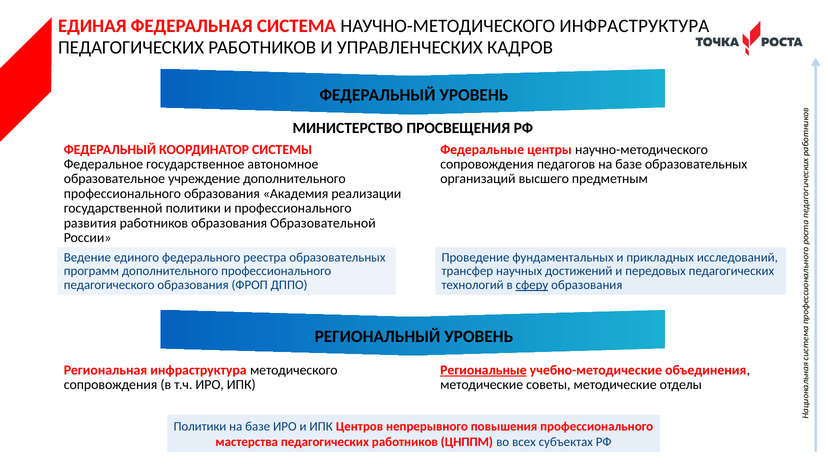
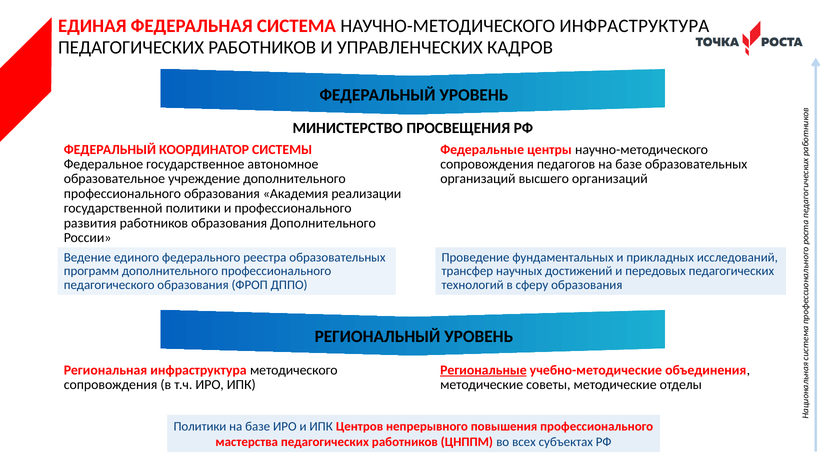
высшего предметным: предметным -> организаций (610, 179)
образования Образовательной: Образовательной -> Дополнительного (323, 223)
сферу underline: present -> none (532, 285)
